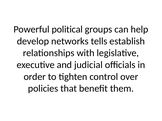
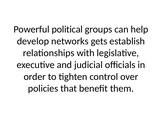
tells: tells -> gets (99, 41)
